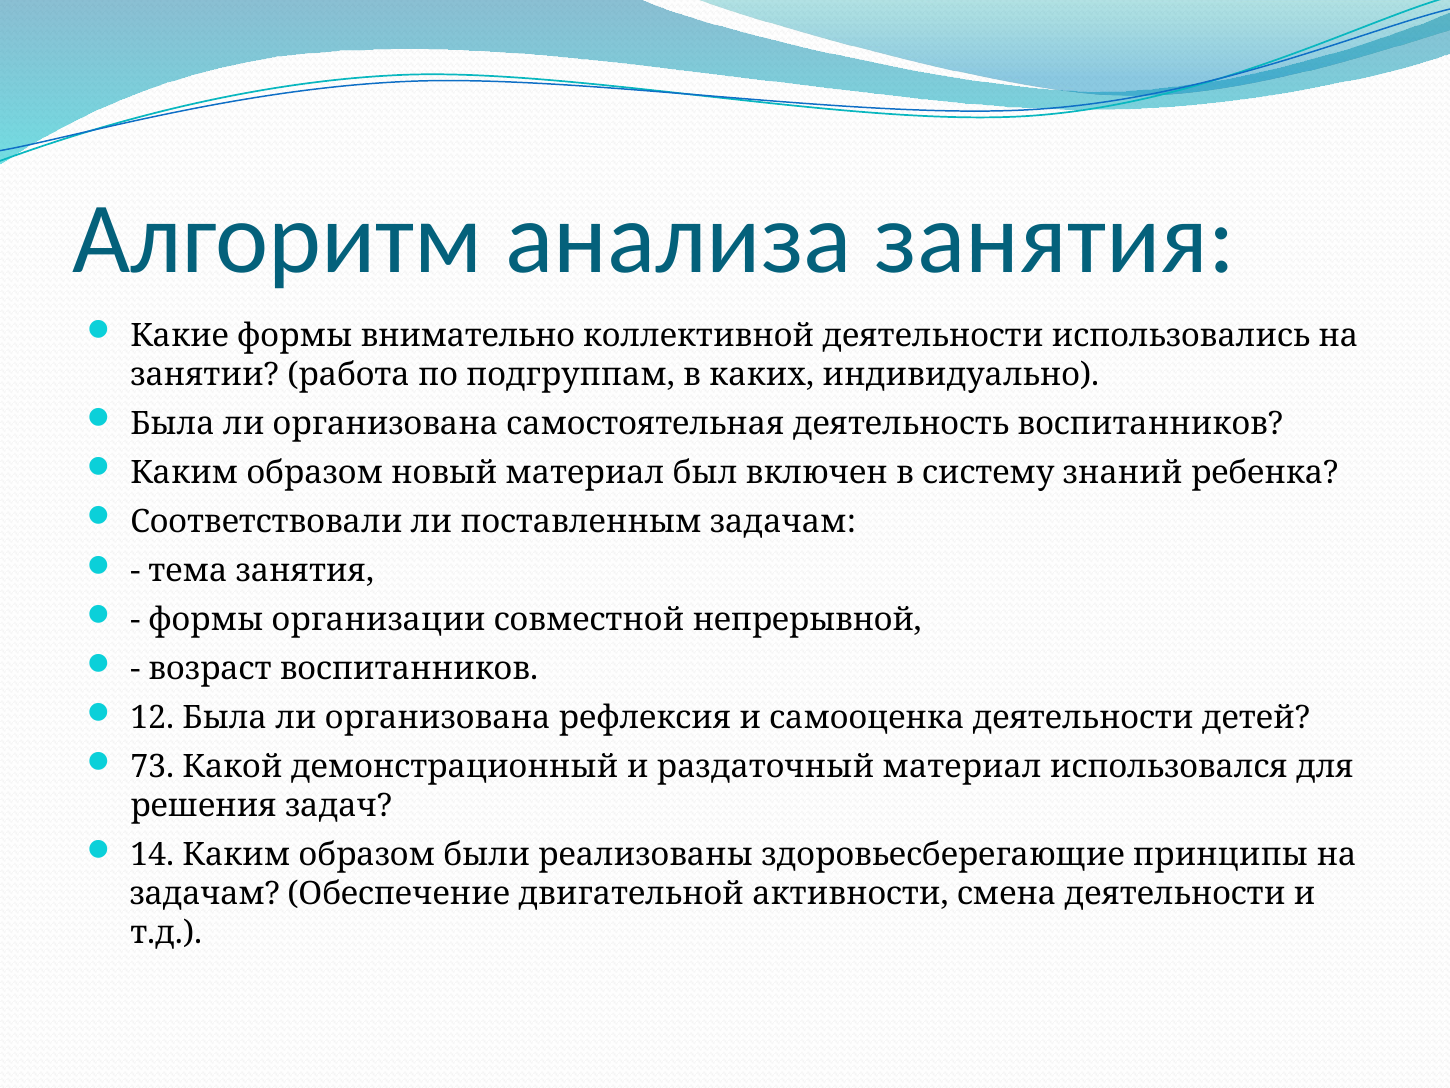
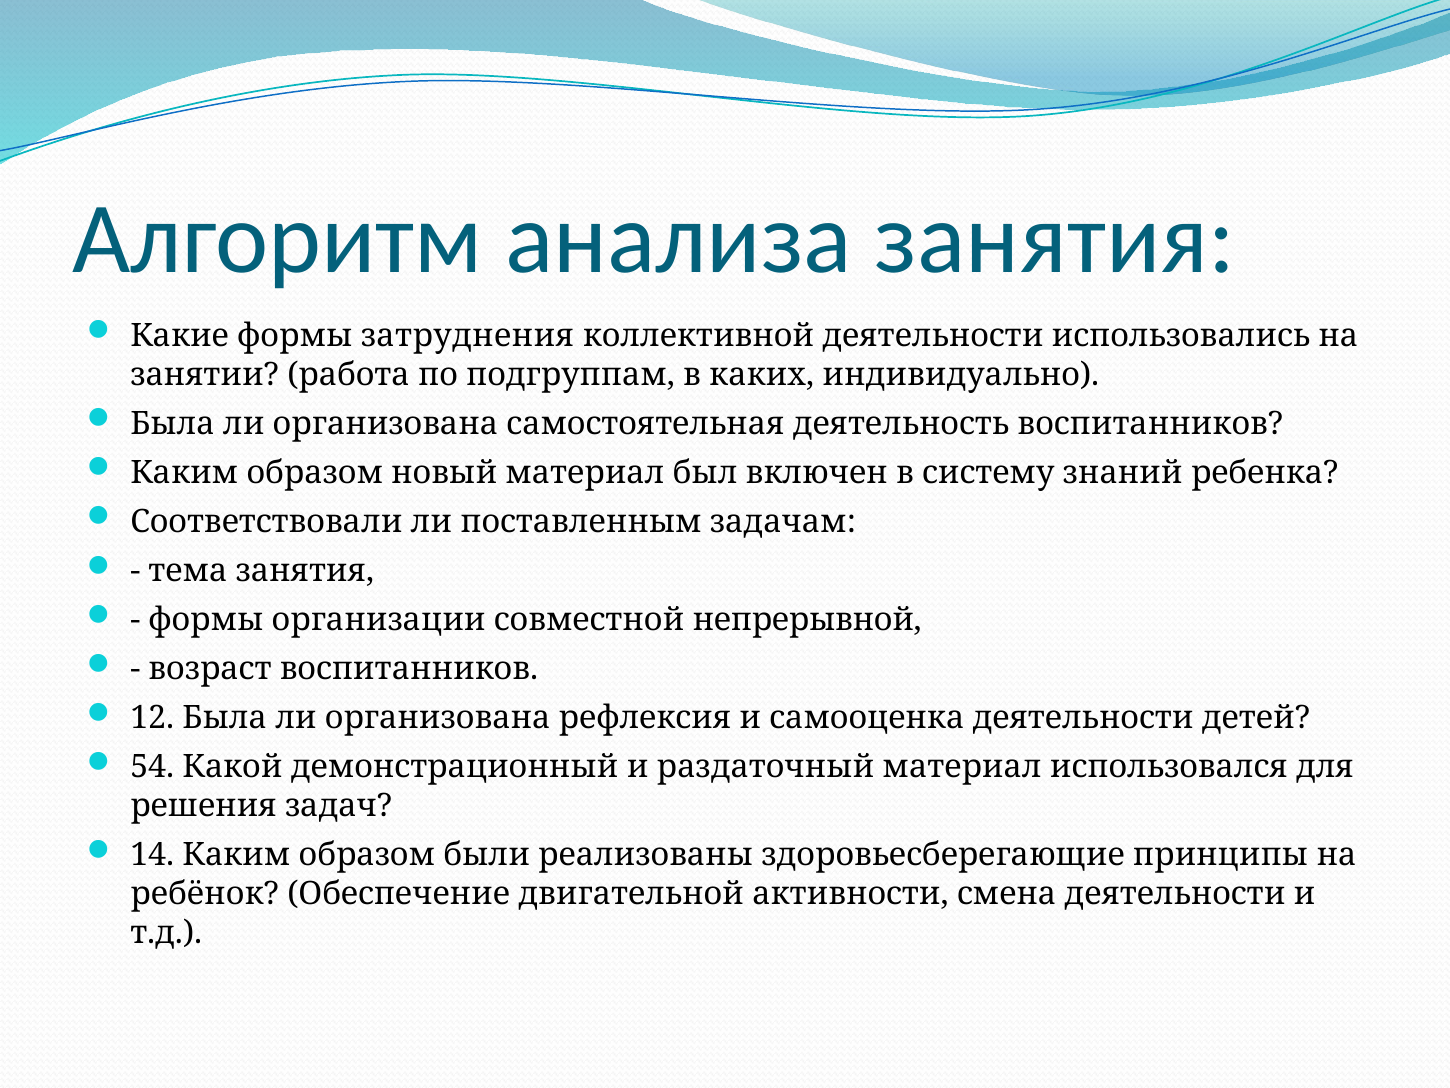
внимательно: внимательно -> затруднения (467, 336)
73: 73 -> 54 (152, 767)
задачам: задачам -> ребёнок (205, 893)
